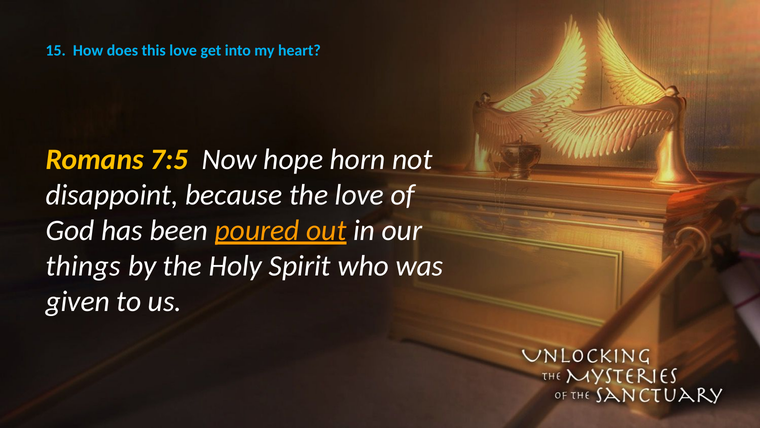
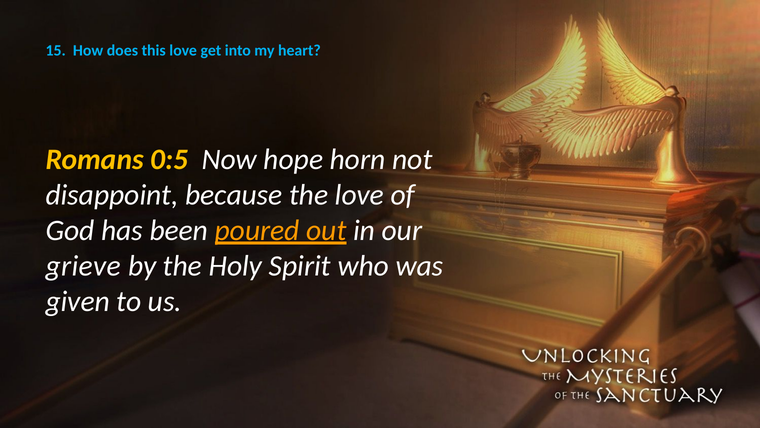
7:5: 7:5 -> 0:5 (169, 159)
things: things -> grieve (83, 266)
